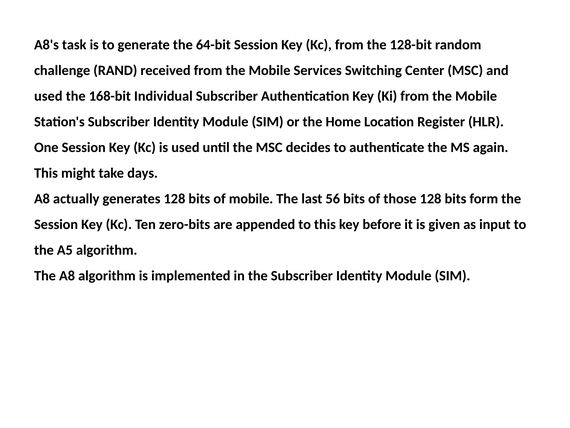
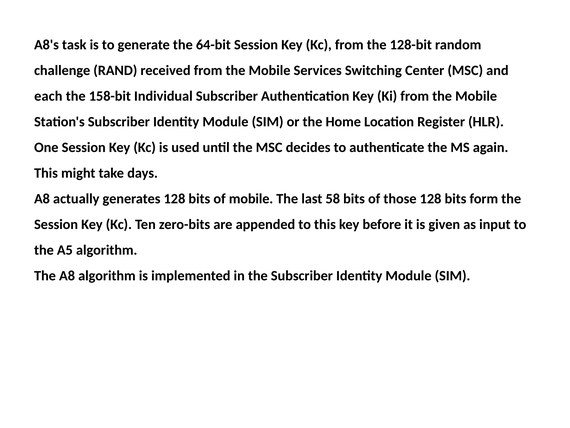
used: used -> each (48, 96)
168-bit: 168-bit -> 158-bit (110, 96)
56: 56 -> 58 (333, 199)
